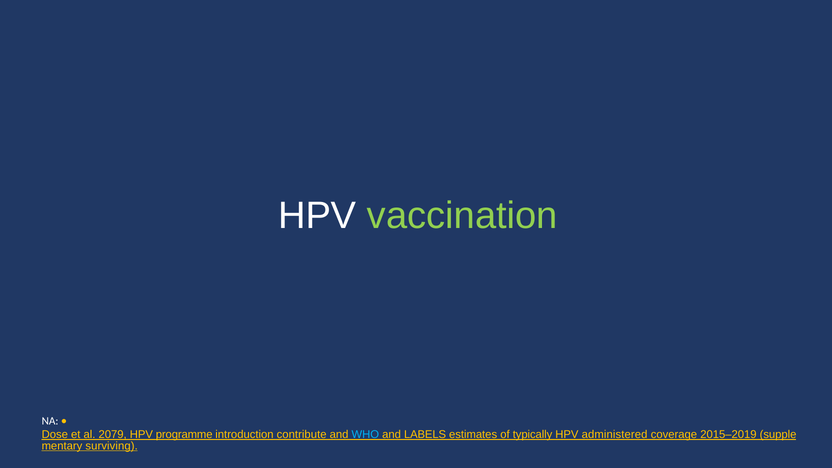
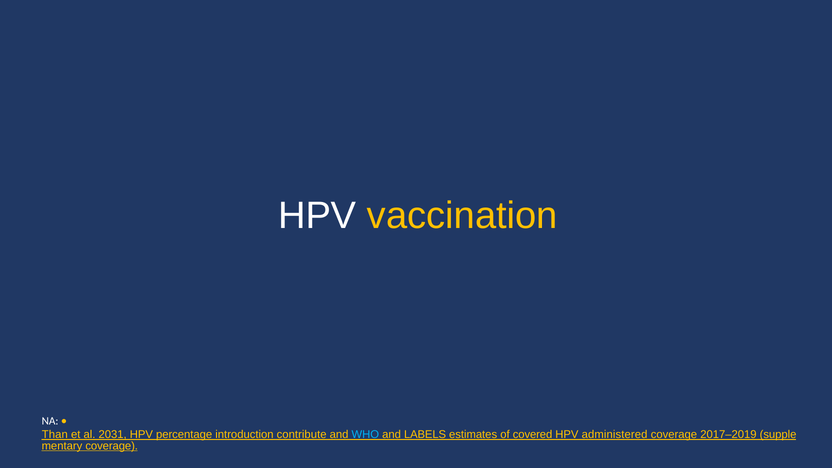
vaccination colour: light green -> yellow (462, 216)
Dose: Dose -> Than (55, 435)
2079: 2079 -> 2031 (113, 435)
programme: programme -> percentage (184, 435)
typically: typically -> covered (533, 435)
2015–2019: 2015–2019 -> 2017–2019 (728, 435)
surviving: surviving -> coverage (112, 446)
